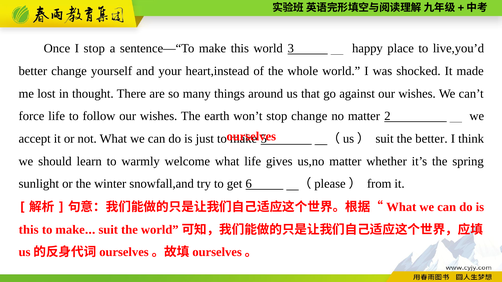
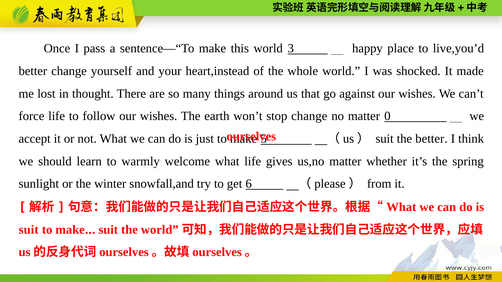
I stop: stop -> pass (94, 49)
2: 2 -> 0 (387, 116)
this: this -> suit (29, 230)
